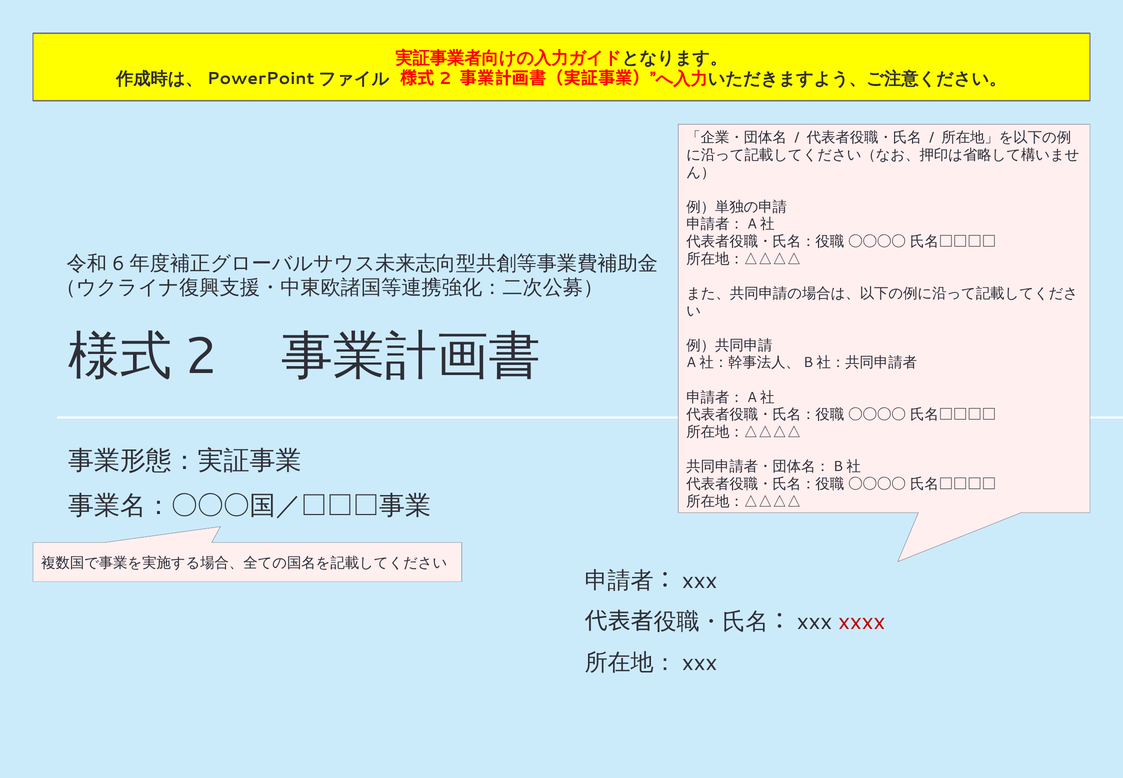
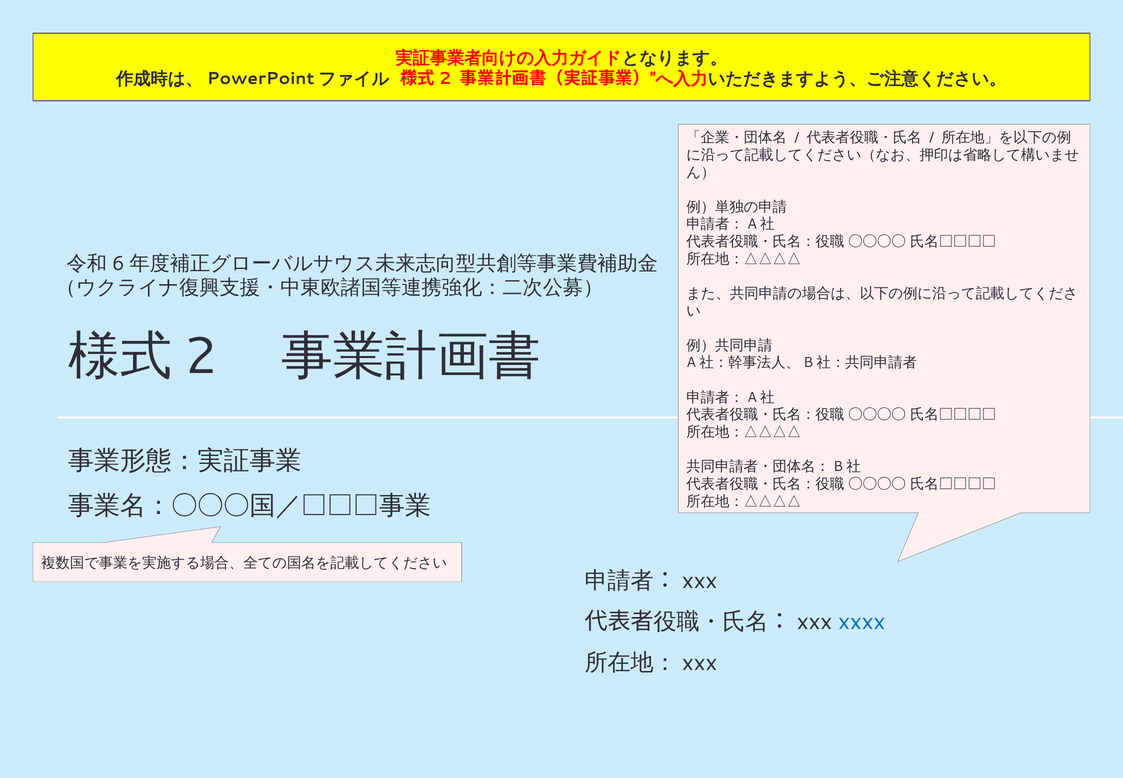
xxxx colour: red -> blue (862, 621)
